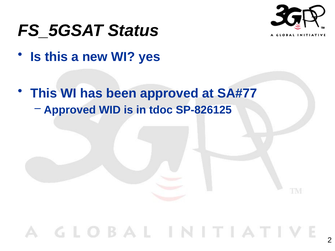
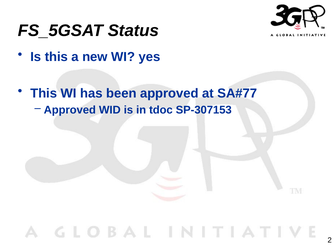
SP-826125: SP-826125 -> SP-307153 (204, 110)
